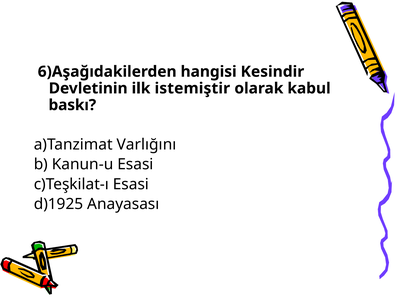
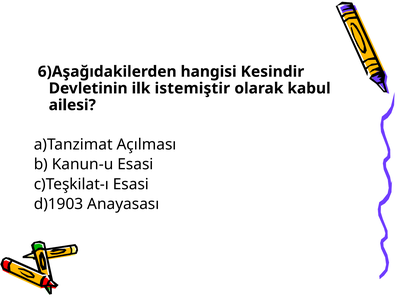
baskı: baskı -> ailesi (72, 105)
Varlığını: Varlığını -> Açılması (146, 145)
d)1925: d)1925 -> d)1903 (59, 204)
